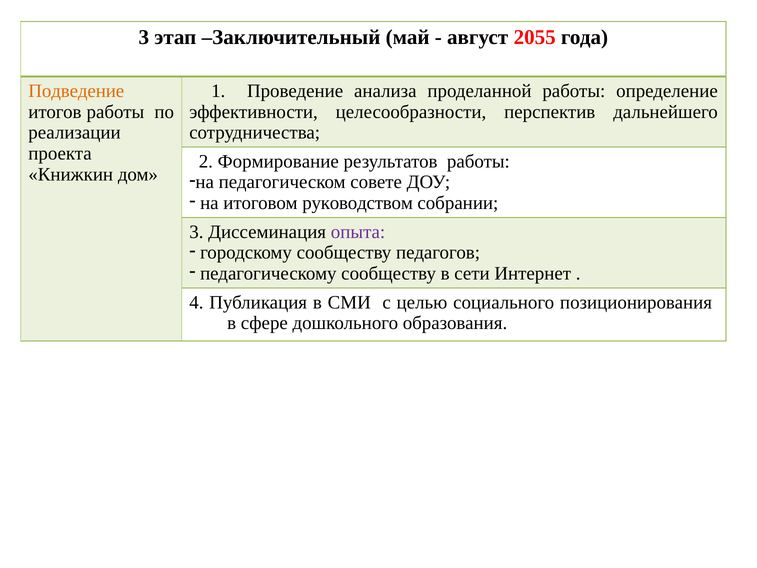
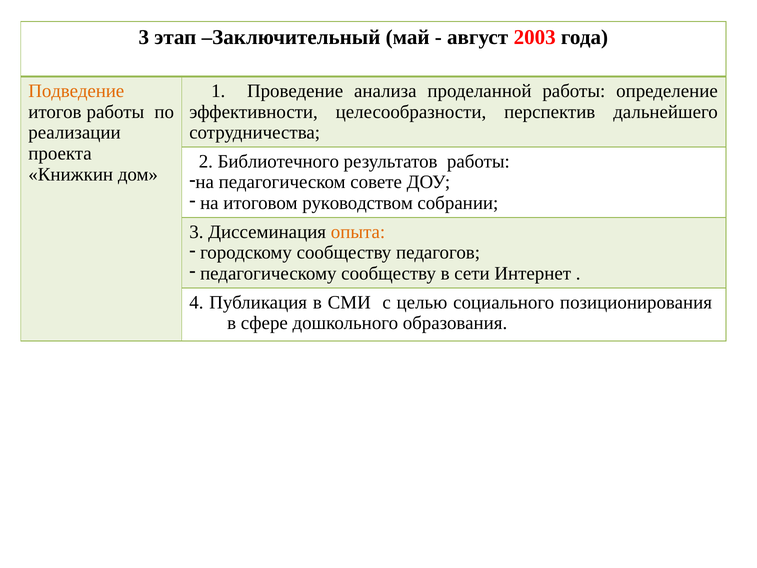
2055: 2055 -> 2003 (535, 37)
Формирование: Формирование -> Библиотечного (278, 161)
опыта colour: purple -> orange (358, 232)
